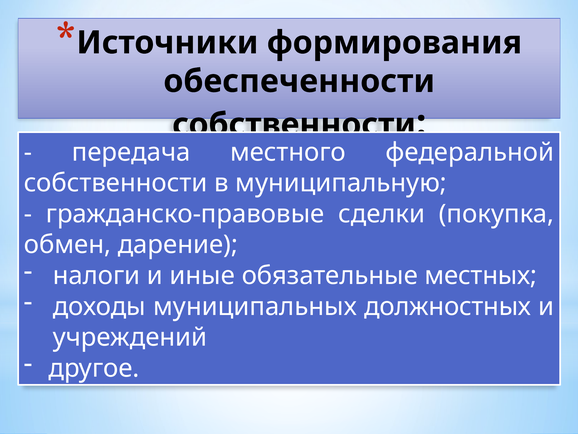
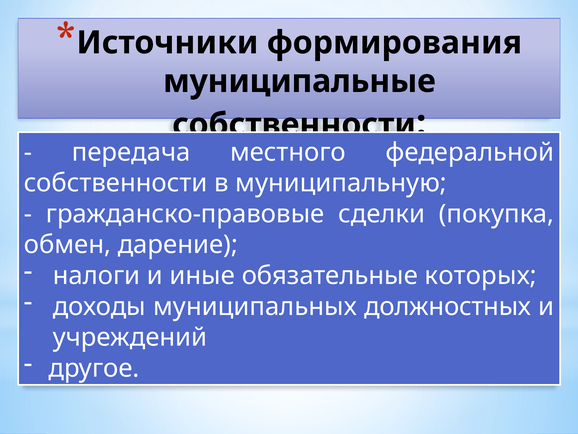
обеспеченности: обеспеченности -> муниципальные (299, 81)
местных: местных -> которых (481, 275)
